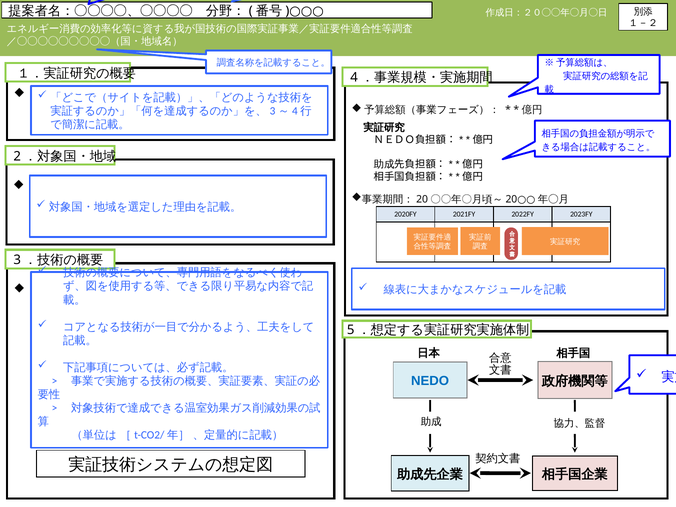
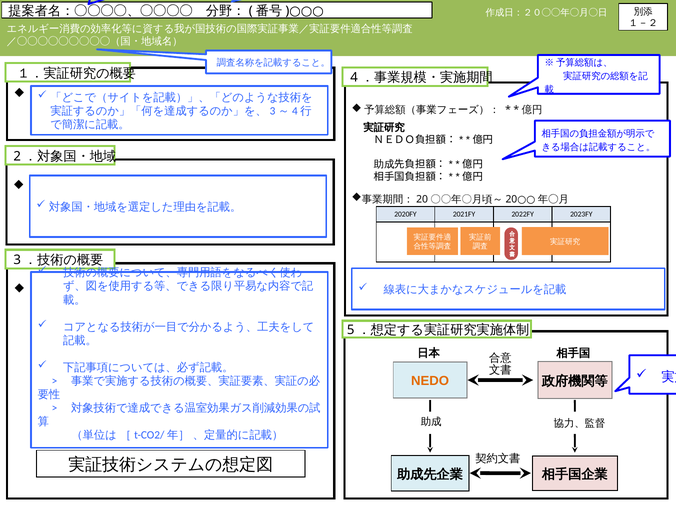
NEDO colour: blue -> orange (430, 381)
